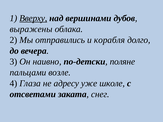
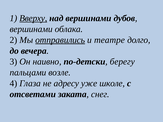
выражены: выражены -> вершинами (31, 29)
отправились underline: none -> present (60, 40)
корабля: корабля -> театре (109, 40)
поляне: поляне -> берегу (122, 62)
